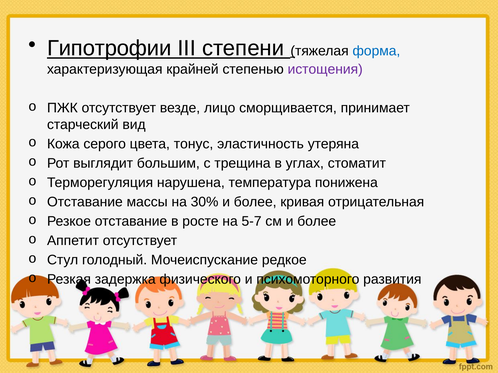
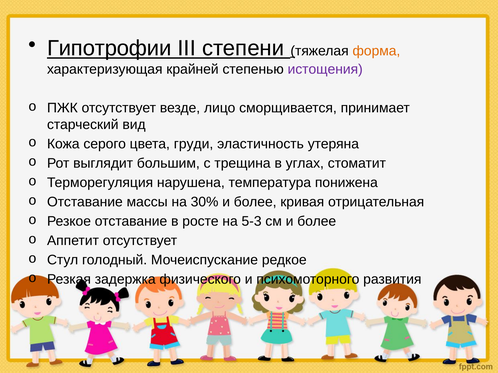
форма colour: blue -> orange (376, 51)
тонус: тонус -> груди (194, 144)
5-7: 5-7 -> 5-3 (252, 222)
